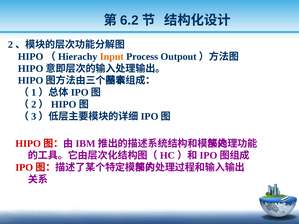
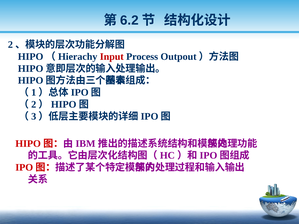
Input colour: orange -> red (112, 57)
